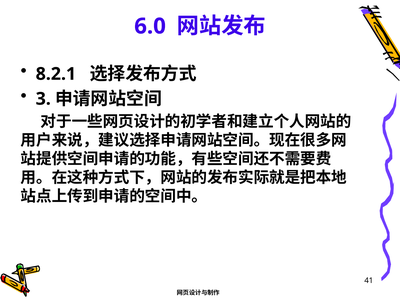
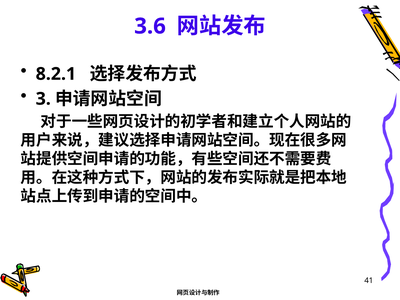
6.0: 6.0 -> 3.6 (150, 26)
